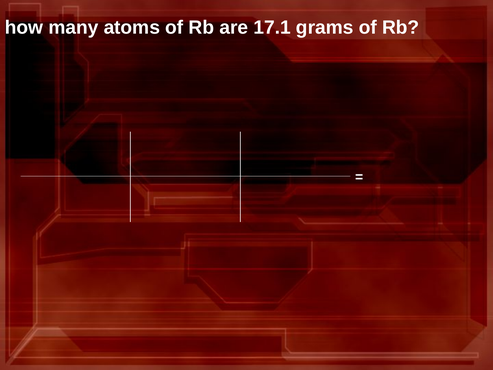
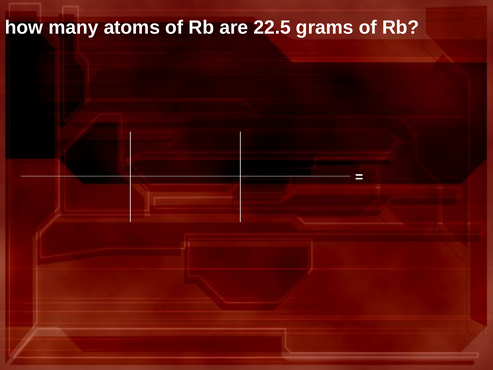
17.1: 17.1 -> 22.5 (272, 28)
